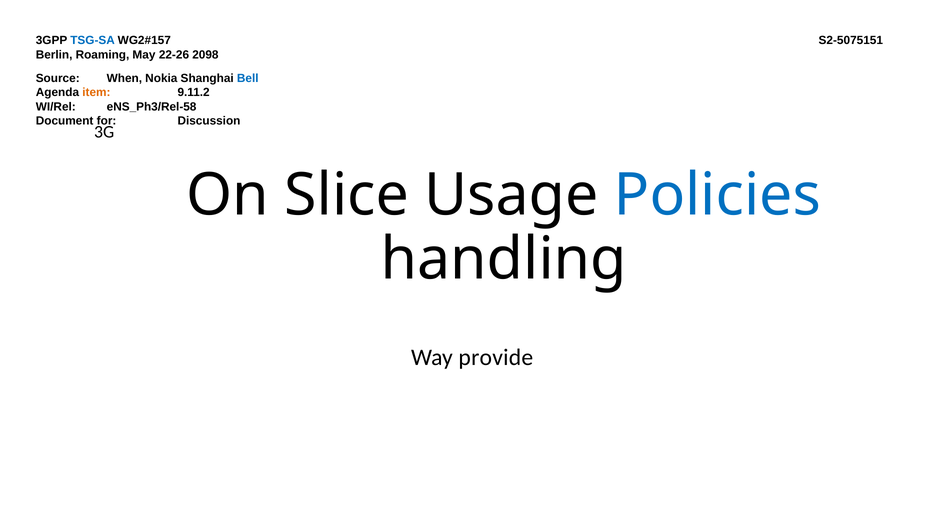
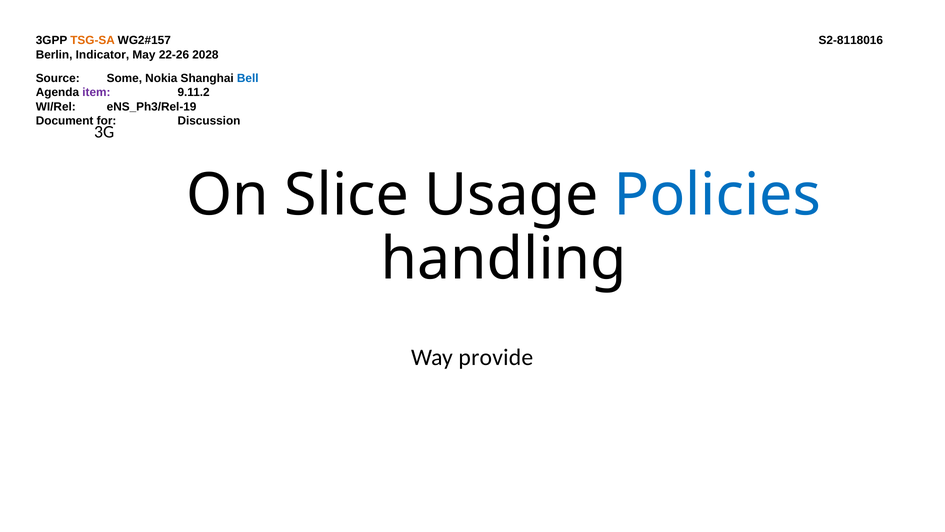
TSG-SA colour: blue -> orange (93, 40)
S2-5075151: S2-5075151 -> S2-8118016 (851, 40)
Roaming: Roaming -> Indicator (102, 55)
2098: 2098 -> 2028 (205, 55)
When: When -> Some (124, 78)
item colour: orange -> purple (96, 92)
eNS_Ph3/Rel-58: eNS_Ph3/Rel-58 -> eNS_Ph3/Rel-19 (152, 107)
